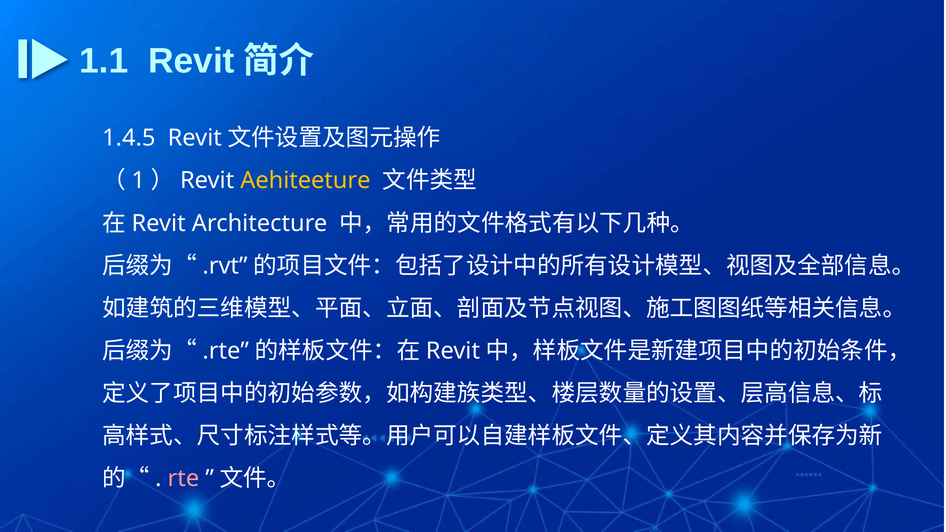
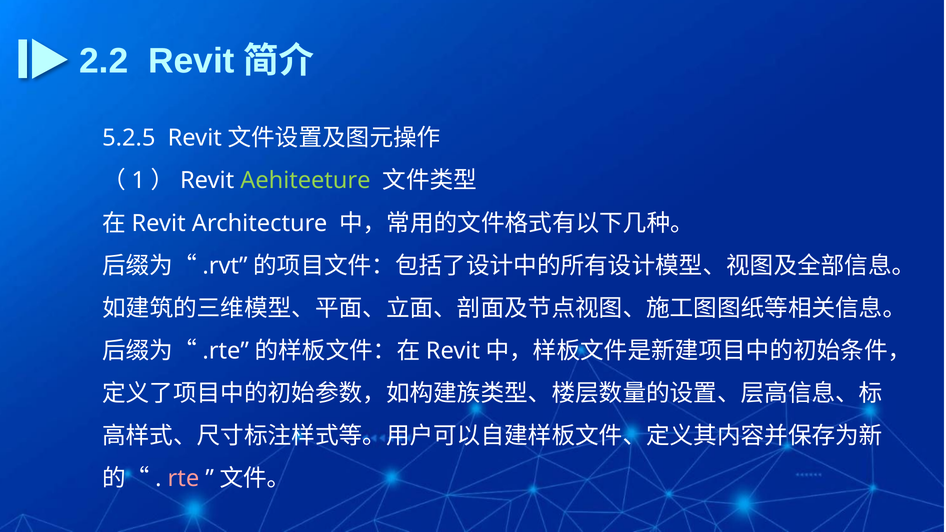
1.1: 1.1 -> 2.2 (104, 61)
1.4.5: 1.4.5 -> 5.2.5 (129, 138)
Aehiteeture colour: yellow -> light green (305, 181)
